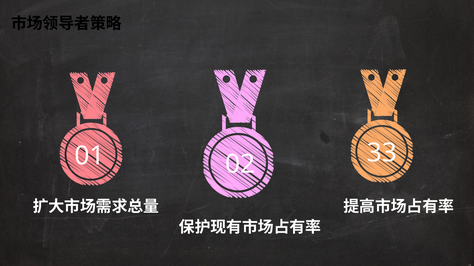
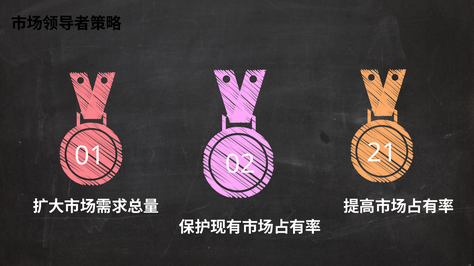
33: 33 -> 21 (382, 153)
